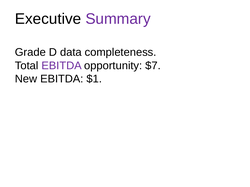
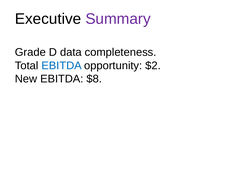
EBITDA colour: purple -> blue (62, 66)
$7: $7 -> $2 (153, 66)
$1: $1 -> $8 (94, 79)
